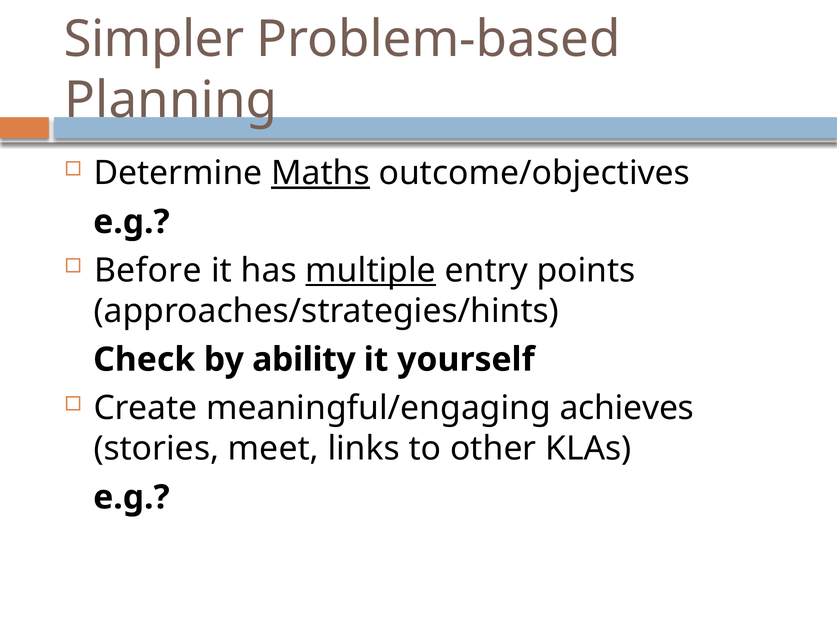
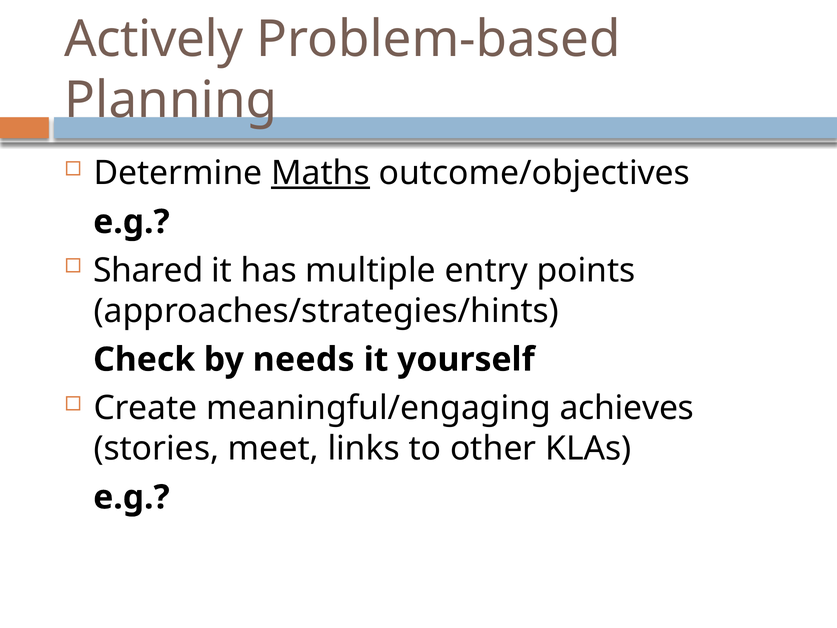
Simpler: Simpler -> Actively (154, 39)
Before: Before -> Shared (148, 270)
multiple underline: present -> none (371, 270)
ability: ability -> needs (304, 359)
